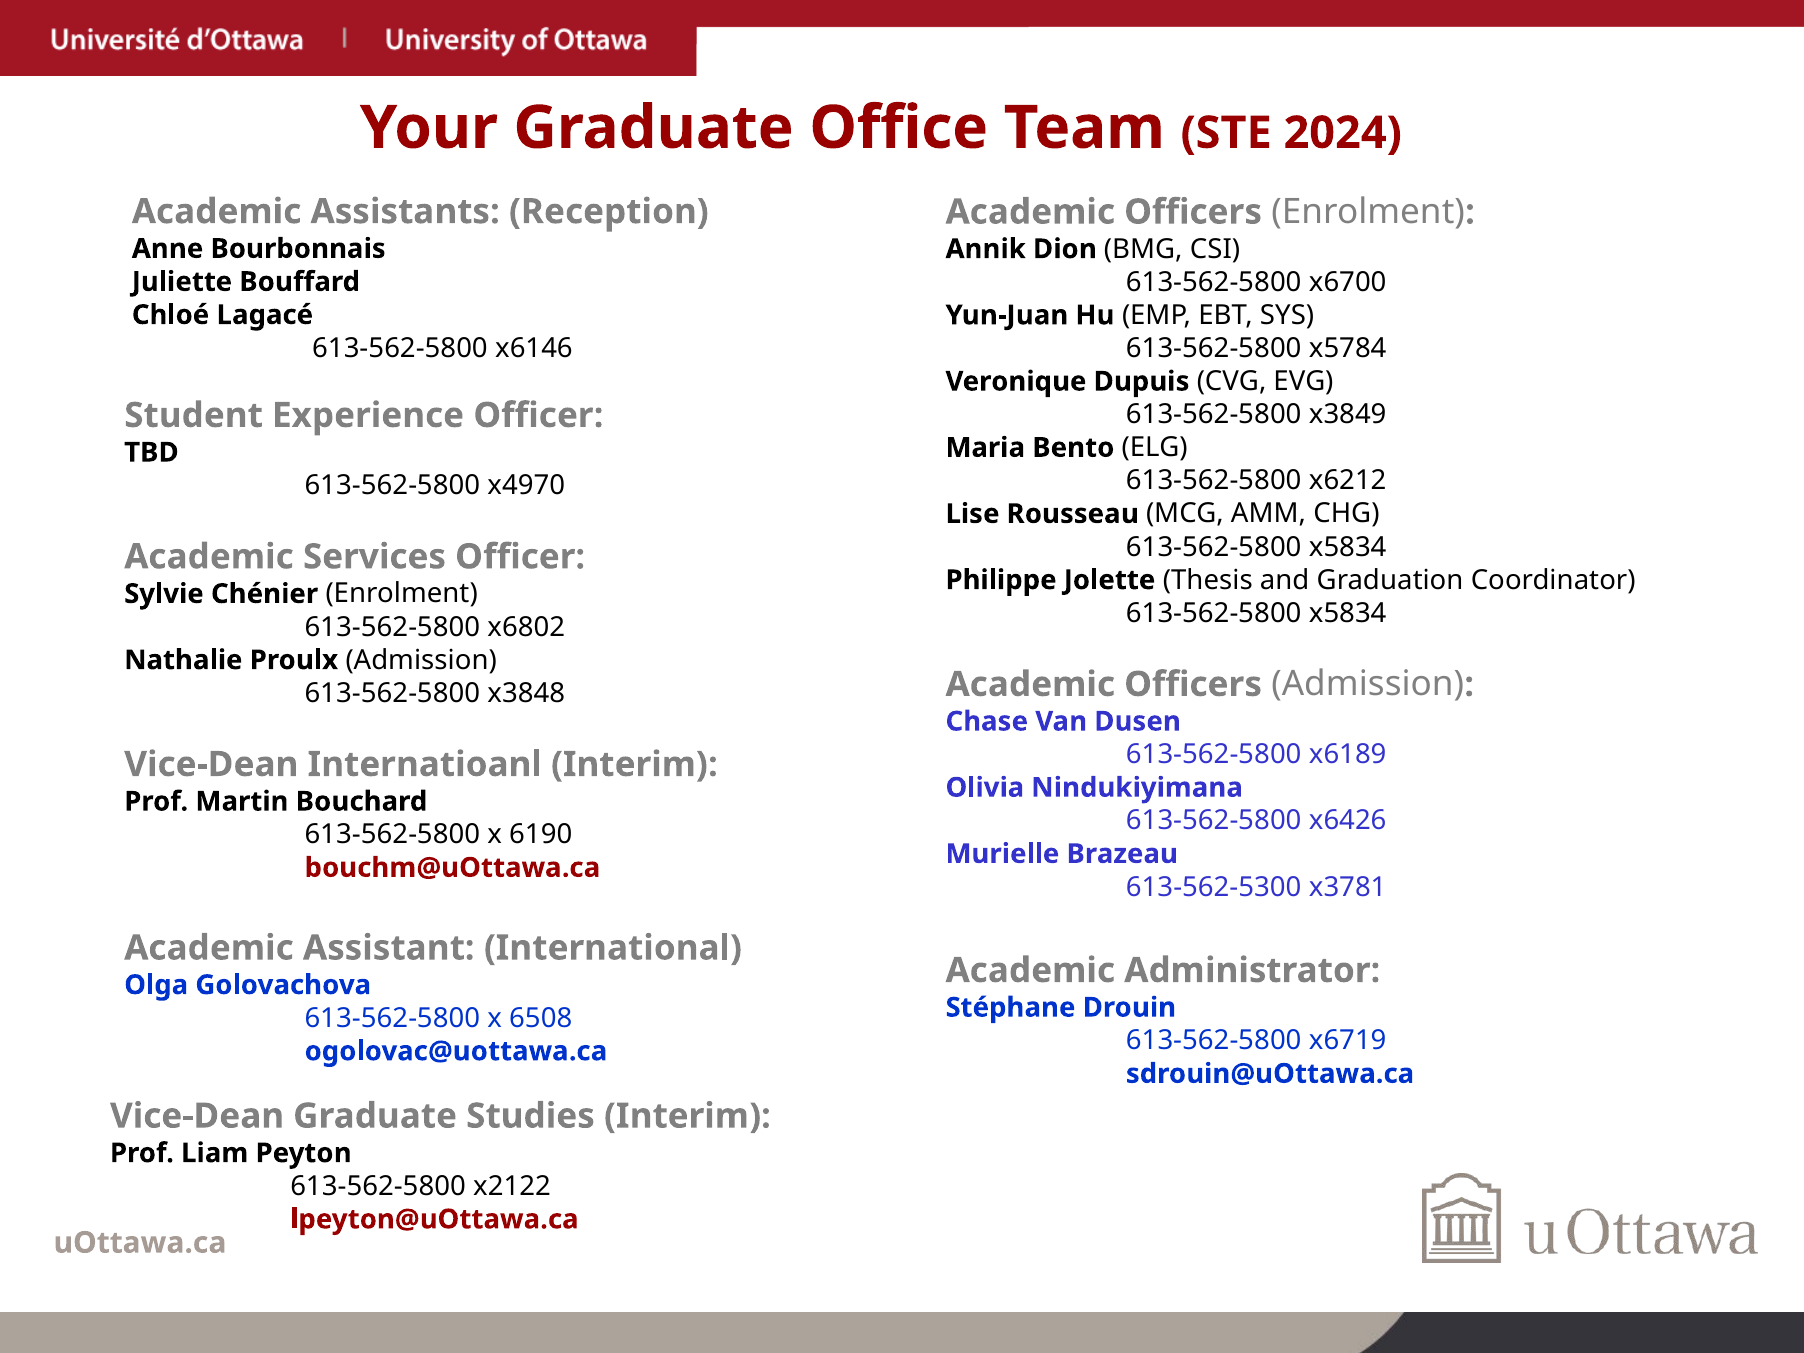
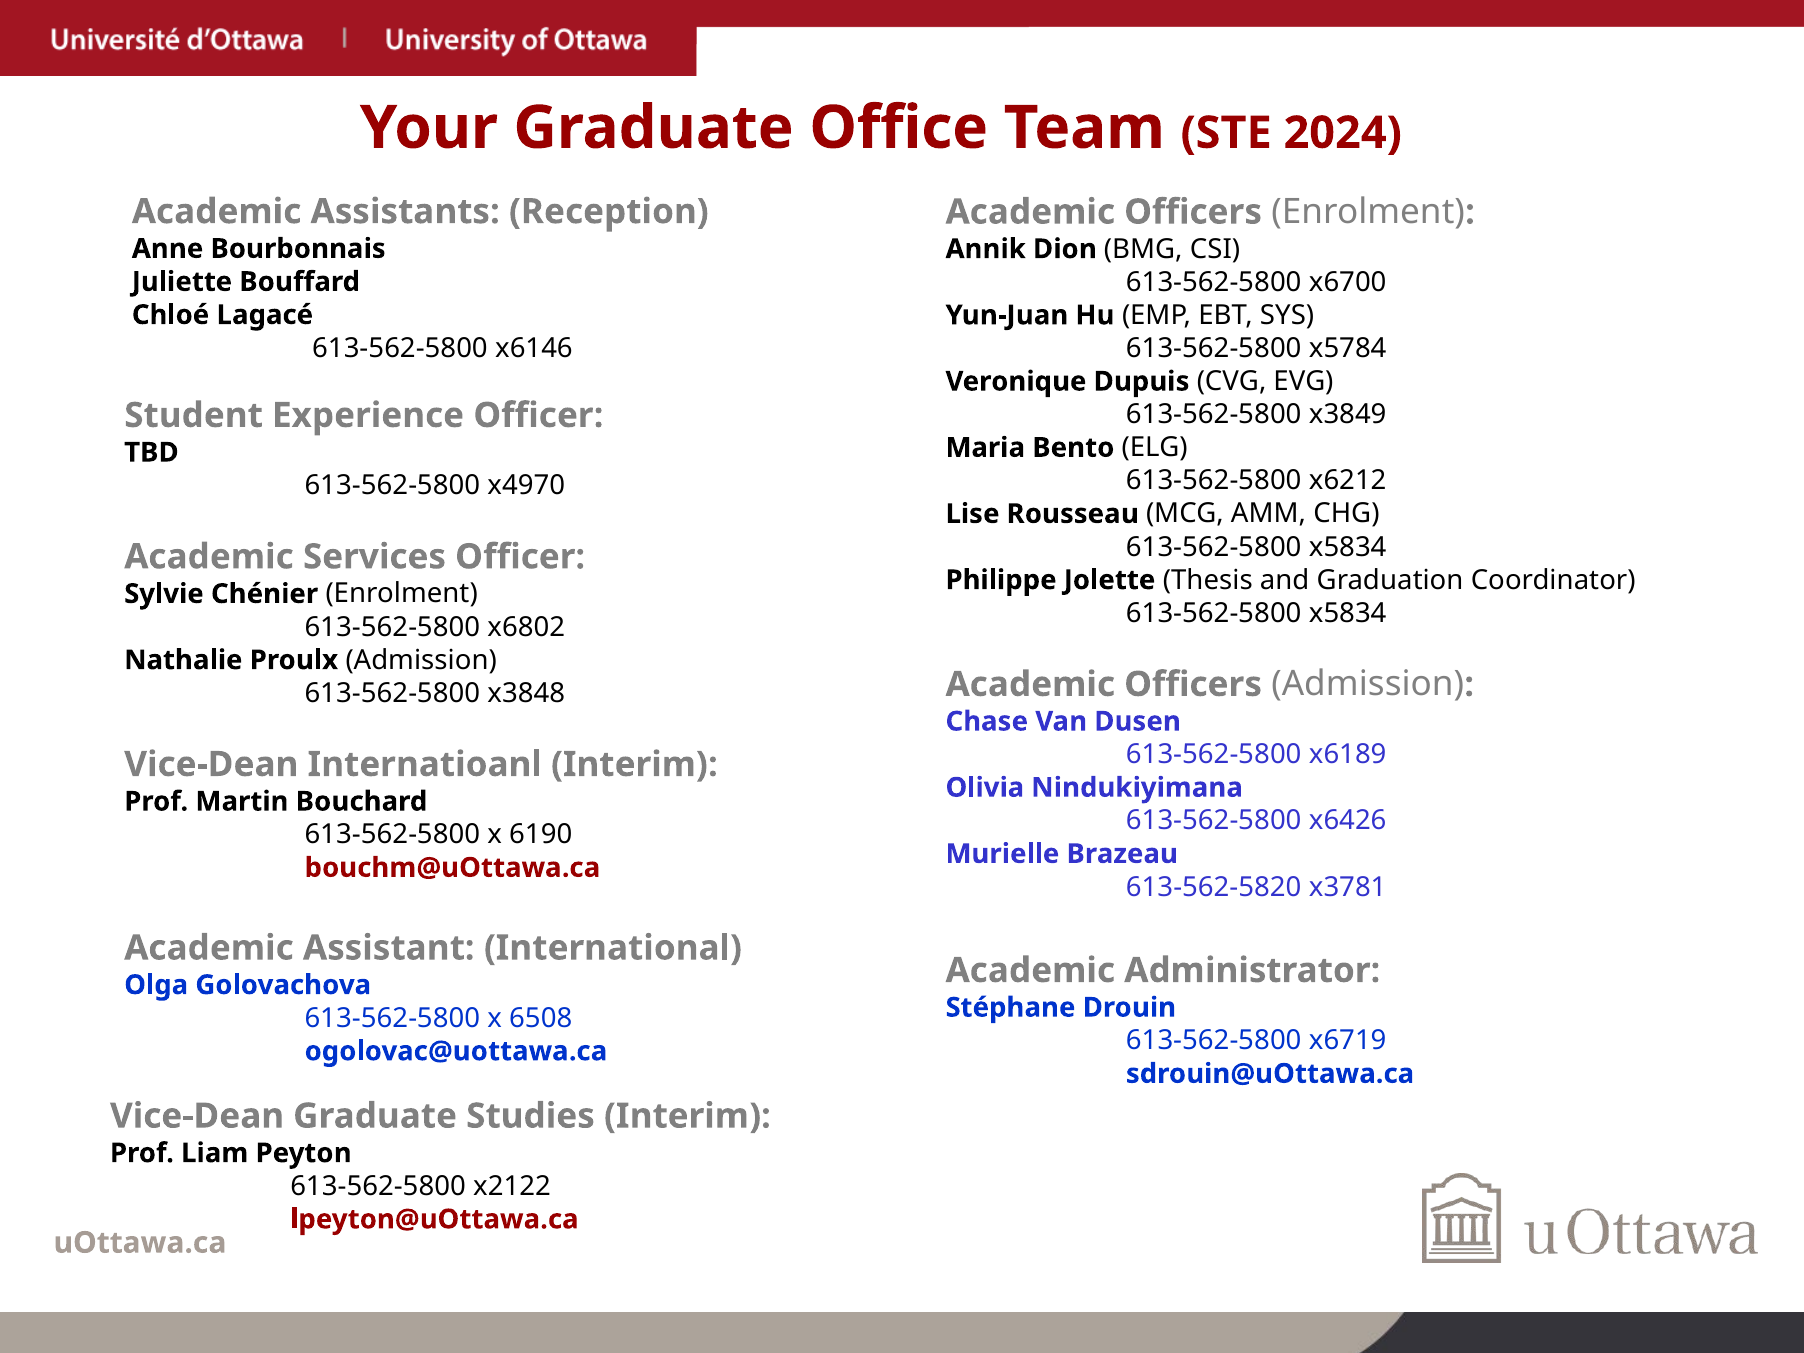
613-562-5300: 613-562-5300 -> 613-562-5820 (1214, 887)
